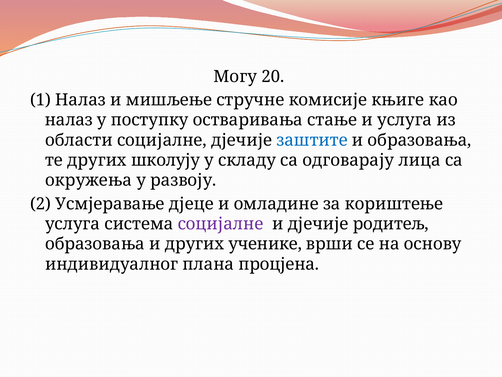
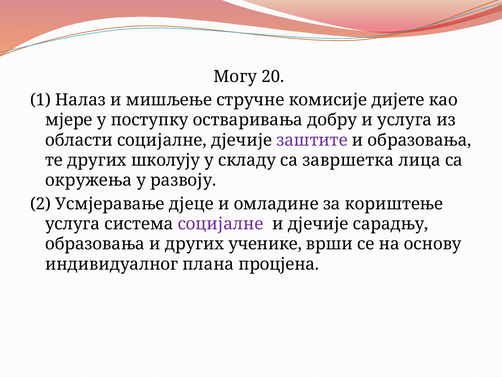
књиге: књиге -> дијете (398, 100)
налаз: налаз -> мјере (69, 120)
стање: стање -> добру (332, 120)
заштите colour: blue -> purple (312, 140)
одговарају: одговарају -> завршетка (348, 160)
родитељ: родитељ -> сарадњу (391, 224)
